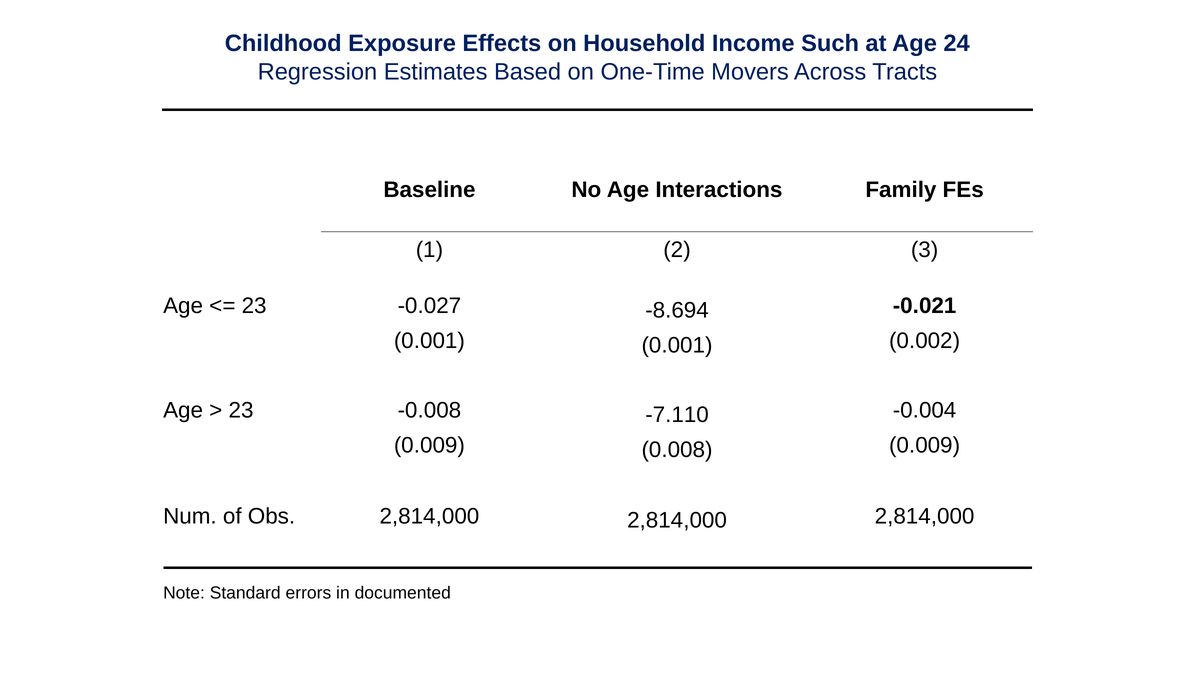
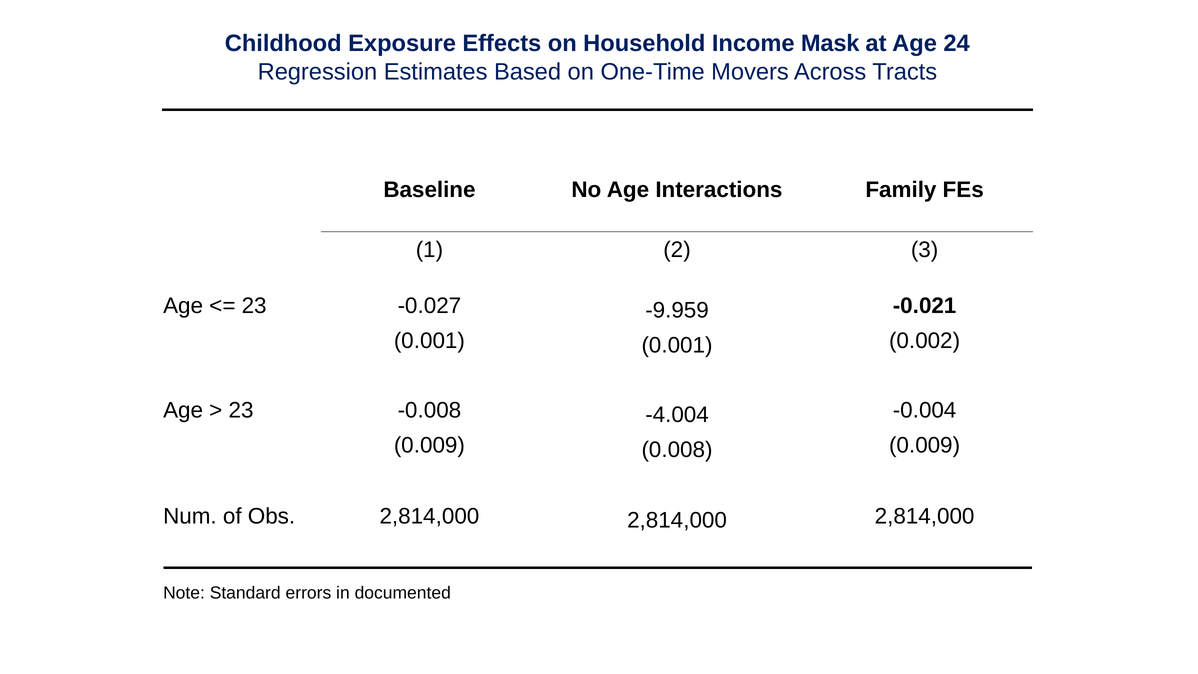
Such: Such -> Mask (830, 43)
-8.694: -8.694 -> -9.959 (677, 310)
-7.110: -7.110 -> -4.004 (677, 415)
